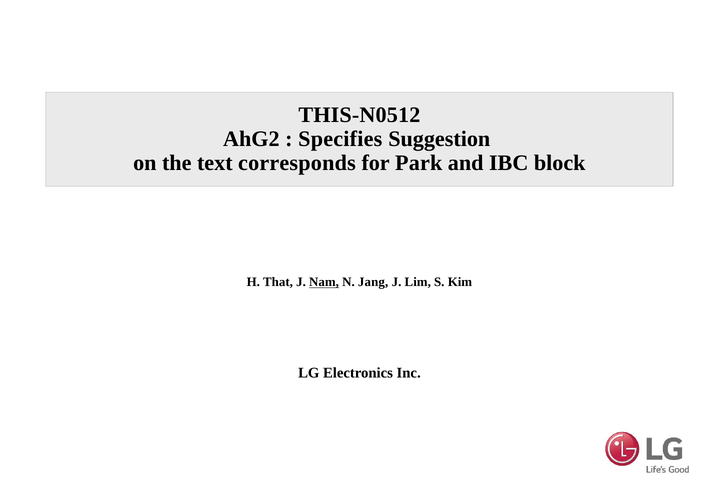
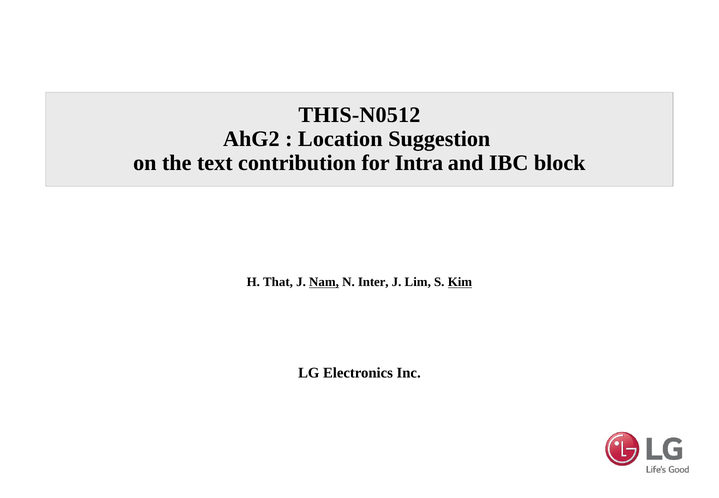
Specifies: Specifies -> Location (340, 139)
corresponds: corresponds -> contribution (297, 163)
Park: Park -> Intra (419, 163)
Jang: Jang -> Inter (373, 282)
Kim underline: none -> present (460, 282)
